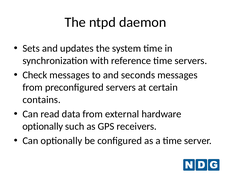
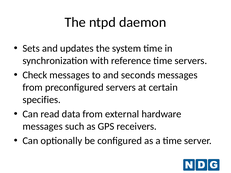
contains: contains -> specifies (42, 100)
optionally: optionally -> messages (43, 127)
